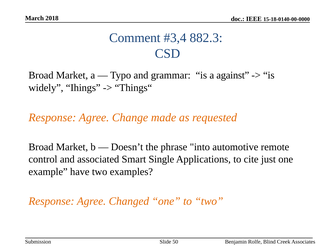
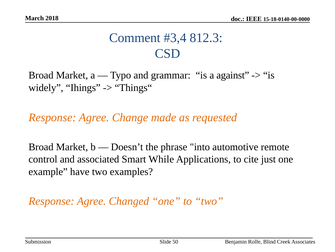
882.3: 882.3 -> 812.3 (206, 38)
Single: Single -> While (161, 159)
